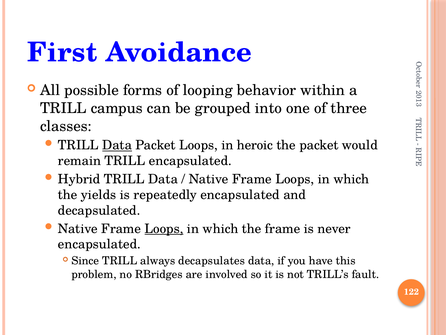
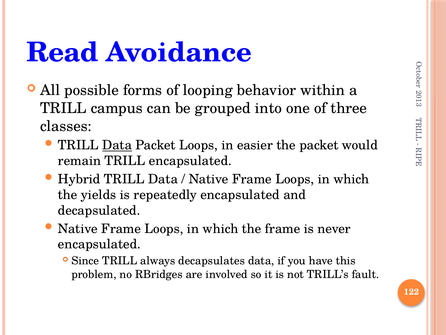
First: First -> Read (62, 52)
heroic: heroic -> easier (255, 145)
Loops underline: present -> none (164, 228)
